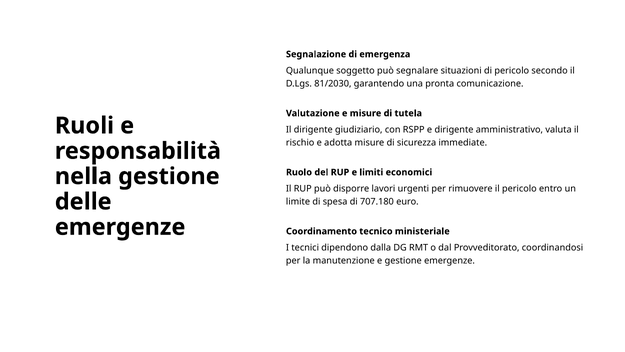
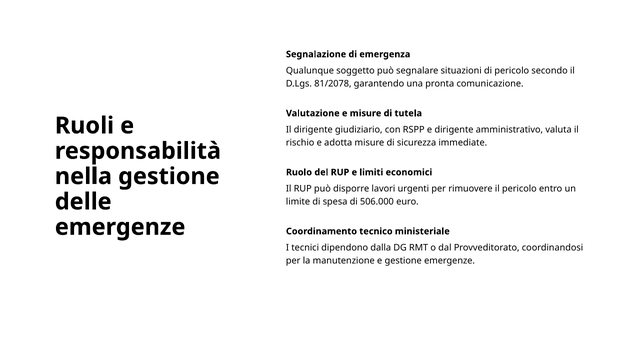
81/2030: 81/2030 -> 81/2078 (333, 84)
707.180: 707.180 -> 506.000 (377, 202)
